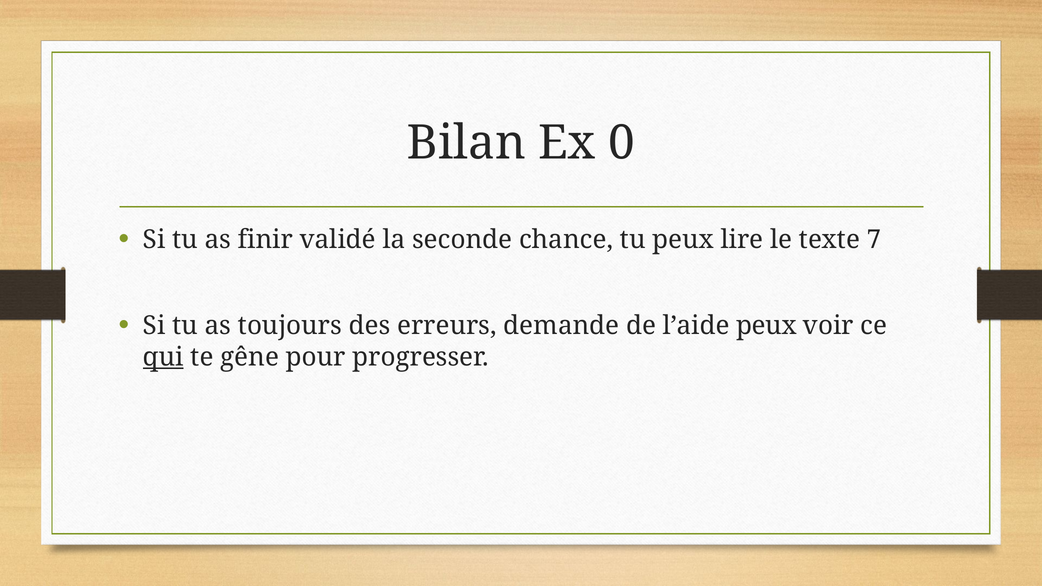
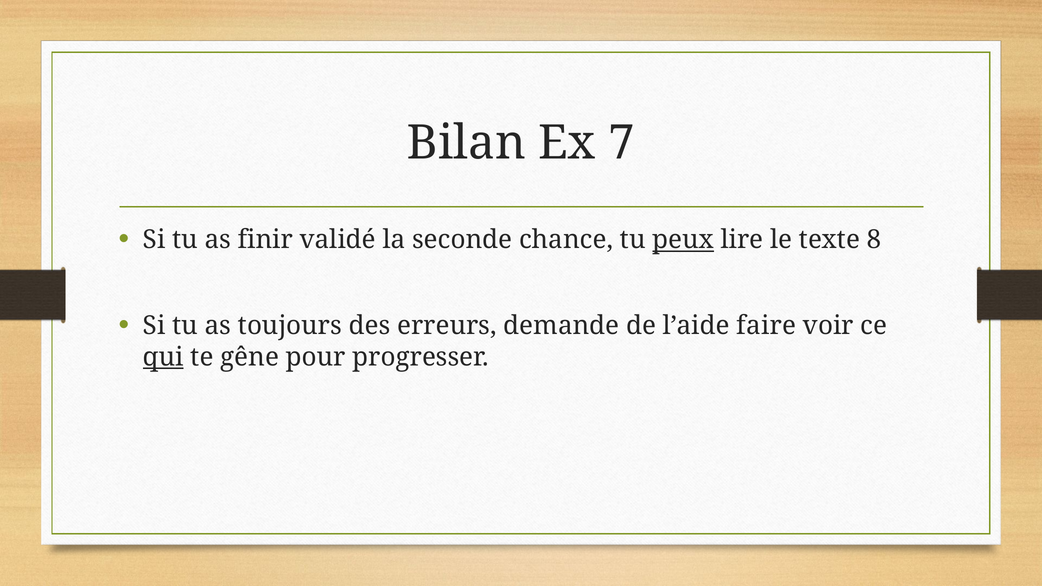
0: 0 -> 7 (621, 143)
peux underline: none -> present (683, 240)
7: 7 -> 8 (874, 240)
l’aide peux: peux -> faire (766, 326)
